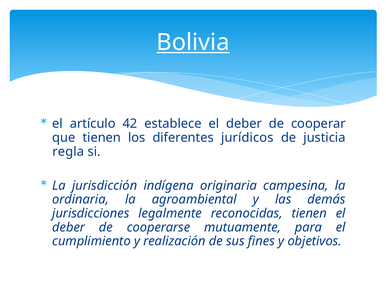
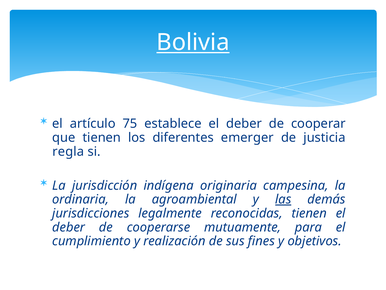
42: 42 -> 75 (130, 123)
jurídicos: jurídicos -> emerger (247, 137)
las underline: none -> present (283, 199)
